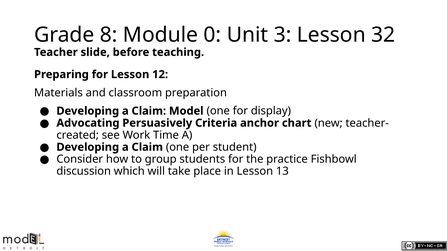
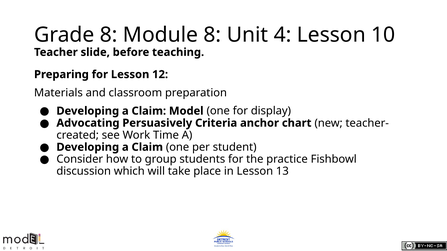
Module 0: 0 -> 8 (212, 35)
3: 3 -> 4 (283, 35)
32: 32 -> 10 (383, 35)
